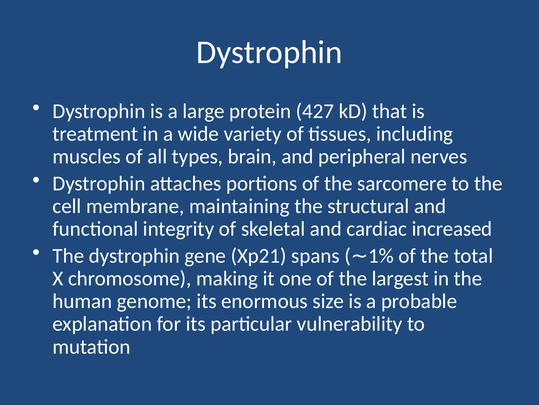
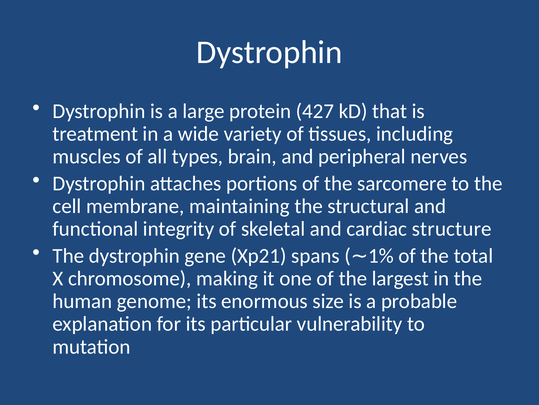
increased: increased -> structure (452, 229)
